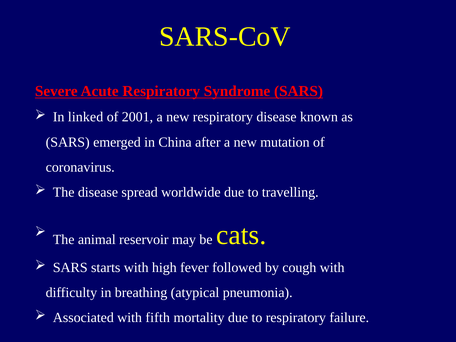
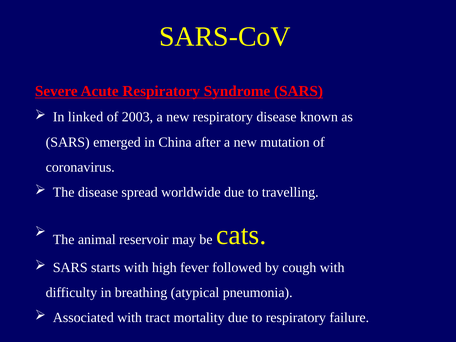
2001: 2001 -> 2003 (137, 117)
fifth: fifth -> tract (158, 318)
